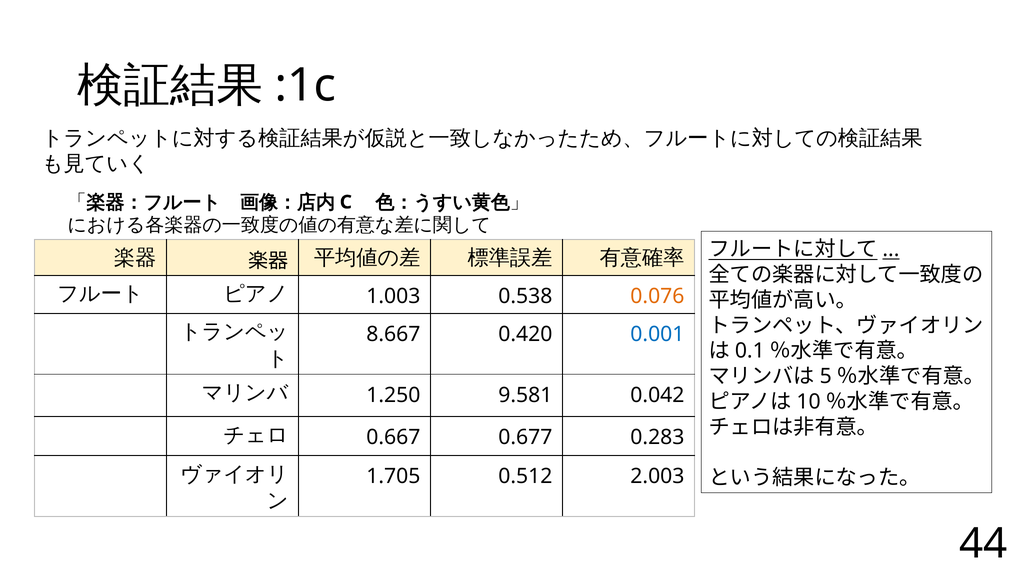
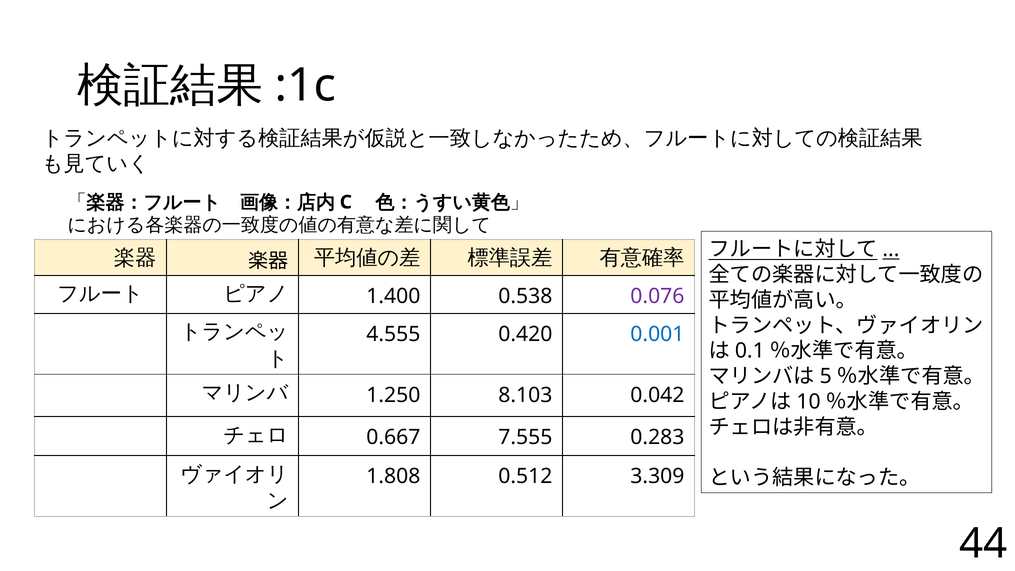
1.003: 1.003 -> 1.400 (393, 296)
0.076 colour: orange -> purple (657, 296)
8.667: 8.667 -> 4.555 (393, 334)
9.581: 9.581 -> 8.103 (525, 395)
0.677: 0.677 -> 7.555 (525, 437)
1.705: 1.705 -> 1.808 (393, 476)
2.003: 2.003 -> 3.309 (657, 476)
